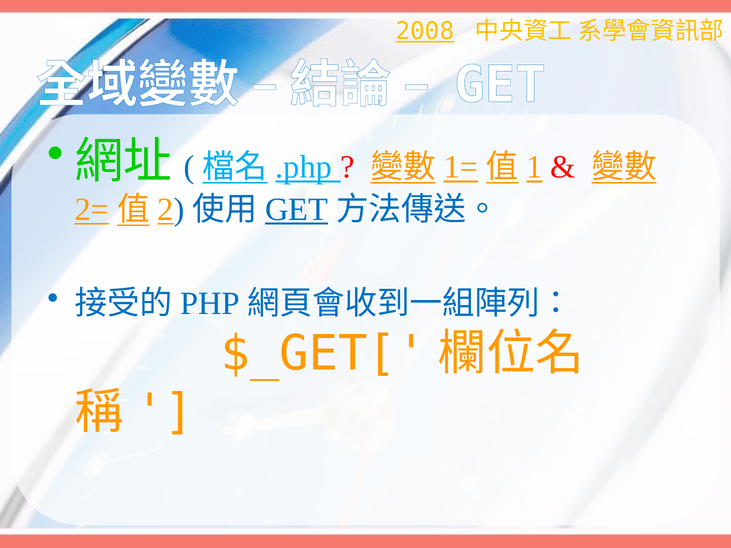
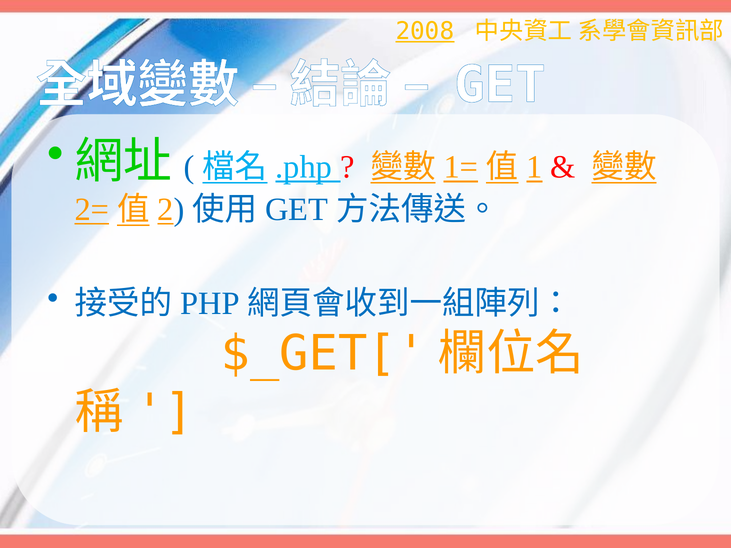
GET underline: present -> none (297, 210)
